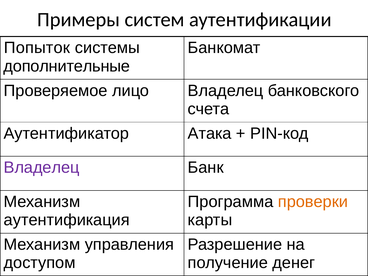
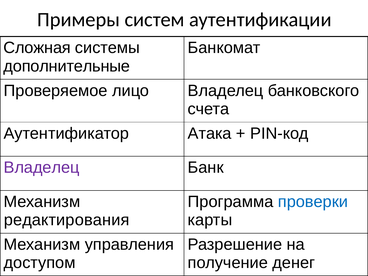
Попыток: Попыток -> Сложная (37, 48)
проверки colour: orange -> blue (313, 202)
аутентификация: аутентификация -> редактирования (67, 220)
